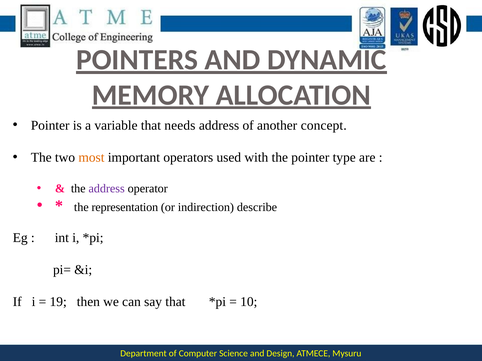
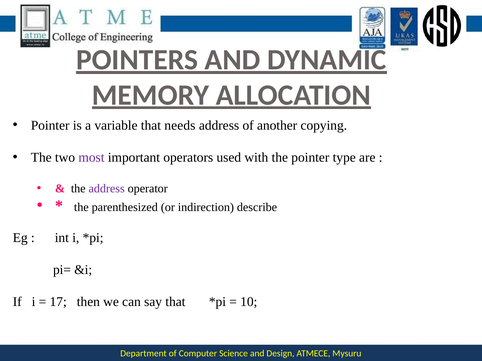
concept: concept -> copying (324, 125)
most colour: orange -> purple (91, 158)
representation: representation -> parenthesized (125, 207)
19: 19 -> 17 (58, 302)
